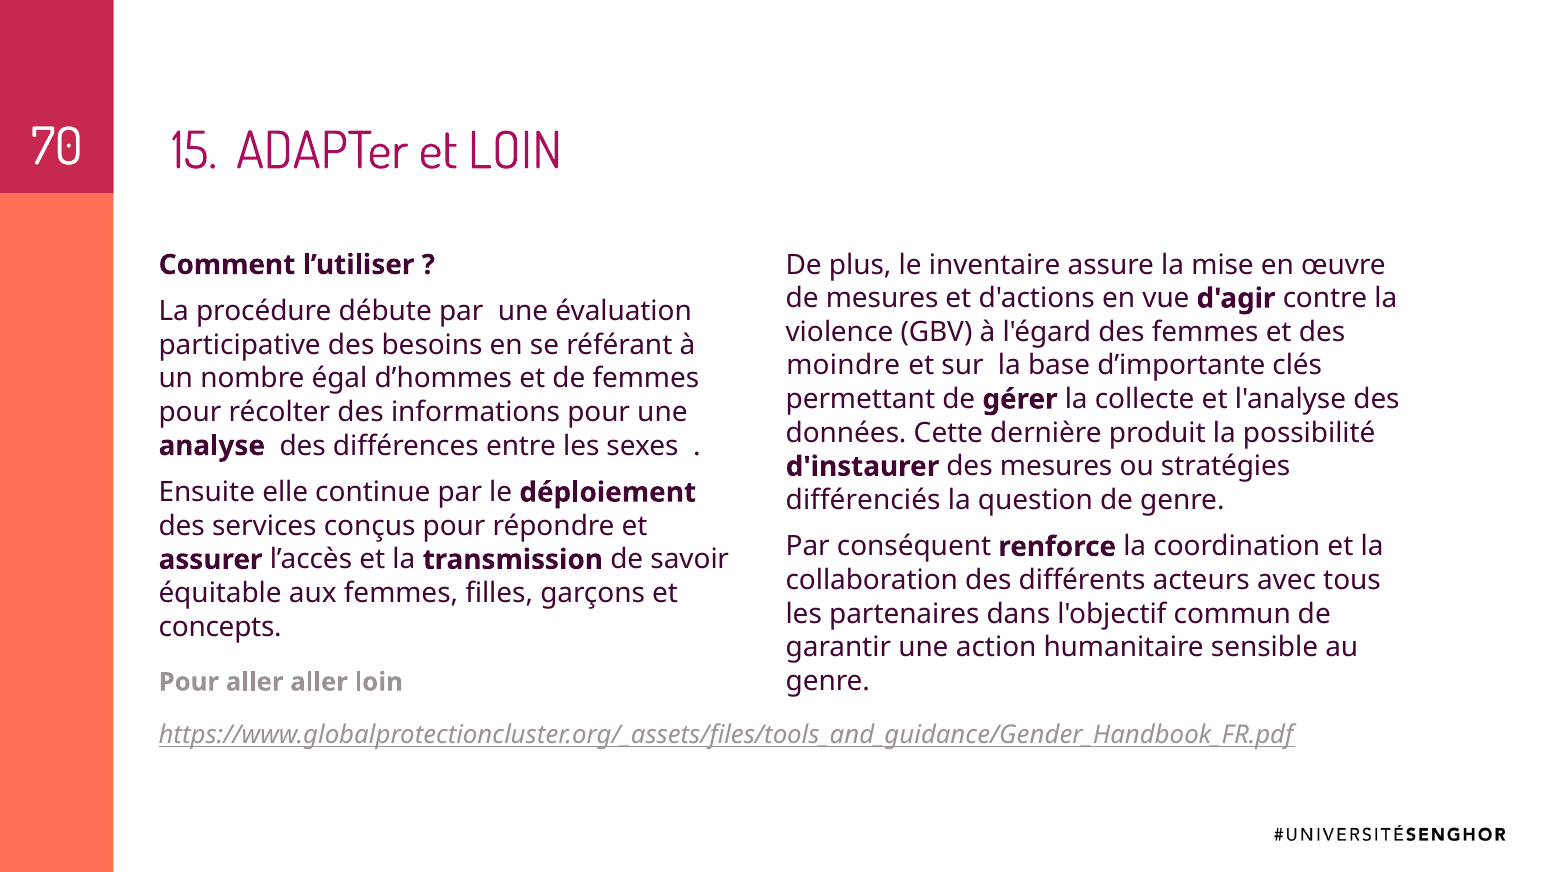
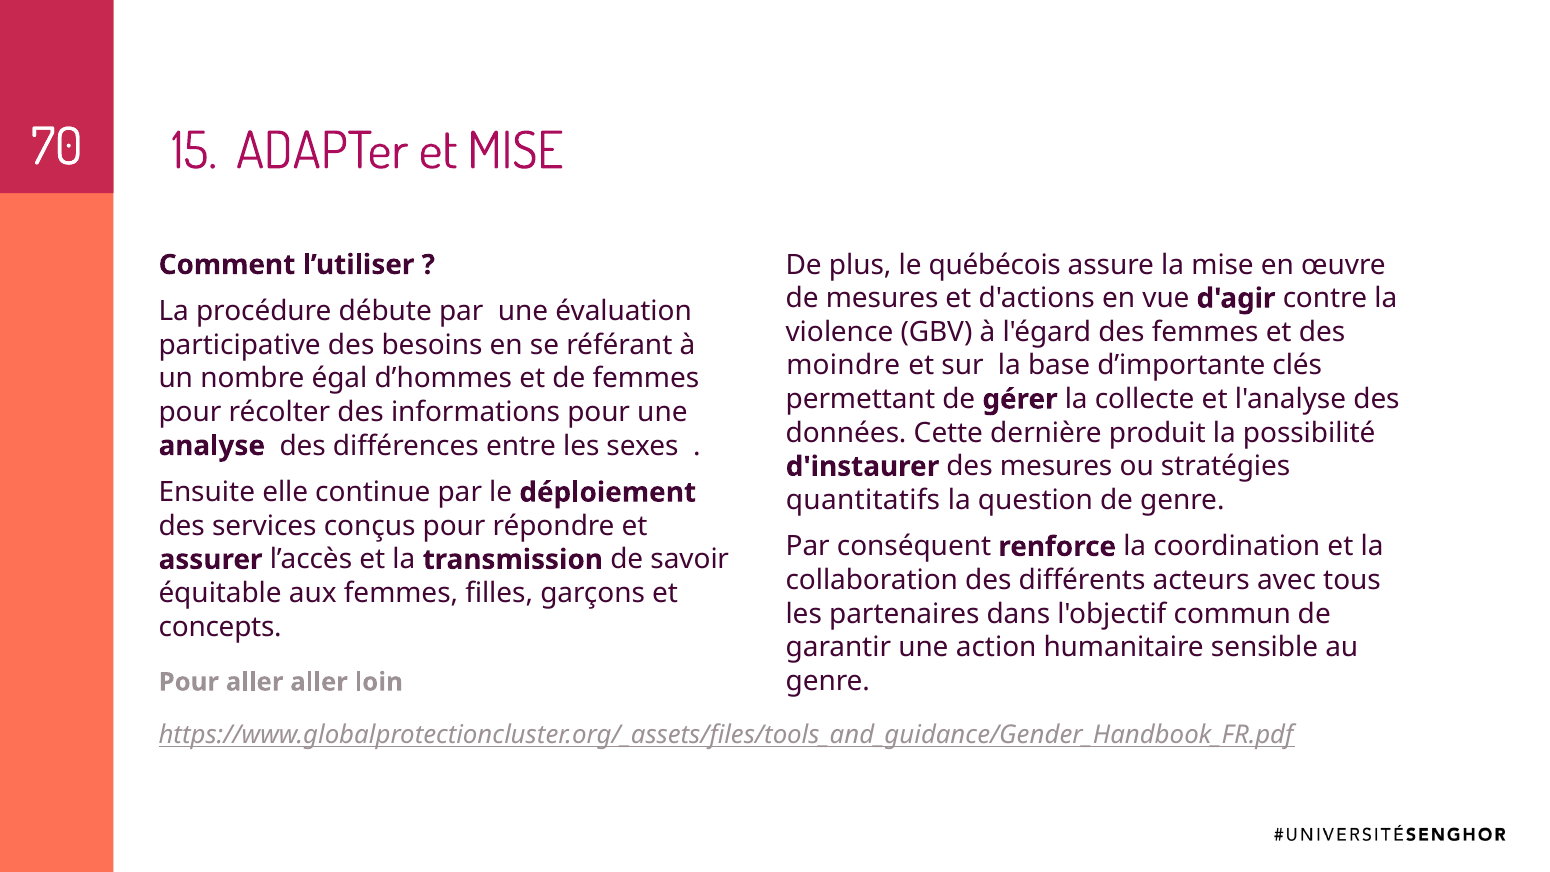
et LOIN: LOIN -> MISE (515, 151)
inventaire: inventaire -> québécois (995, 265)
différenciés: différenciés -> quantitatifs (863, 500)
